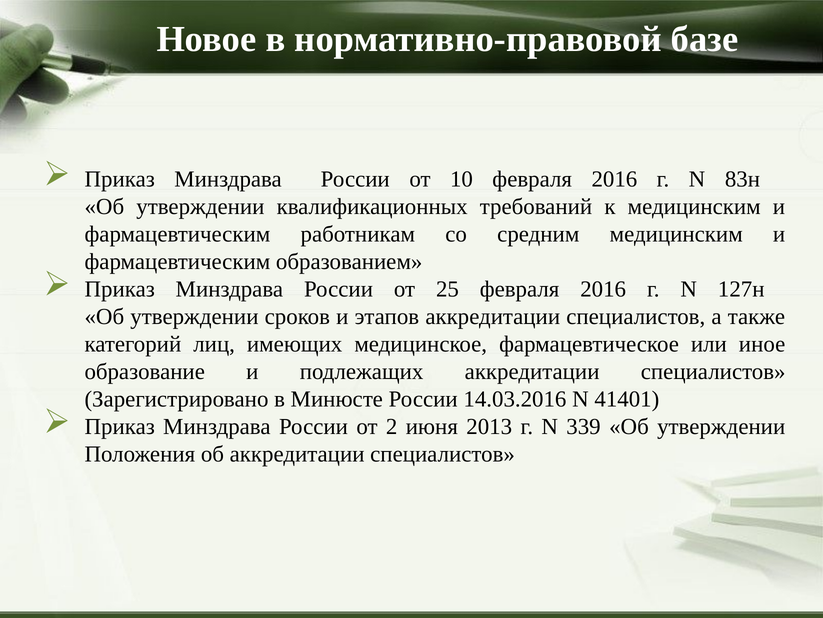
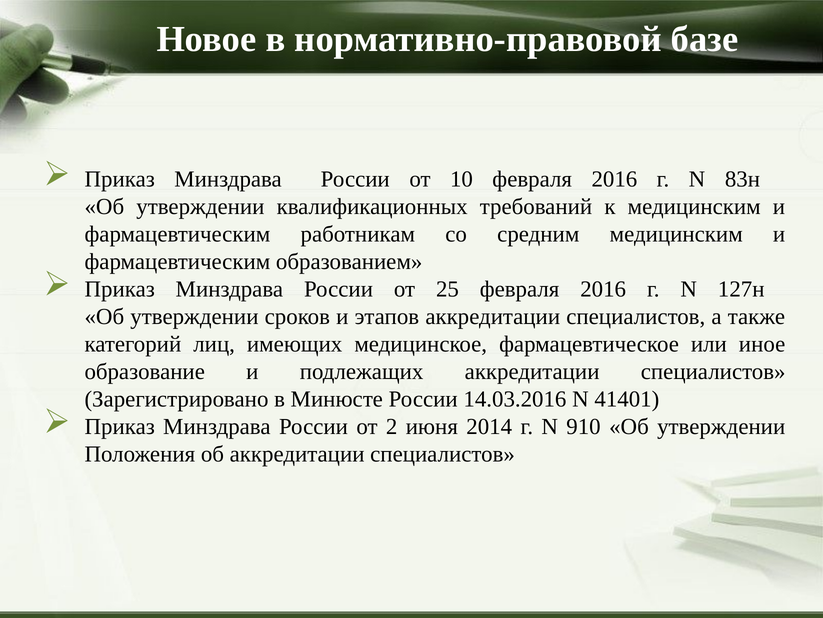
2013: 2013 -> 2014 (489, 426)
339: 339 -> 910 (584, 426)
